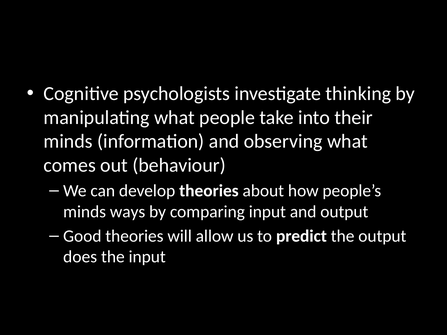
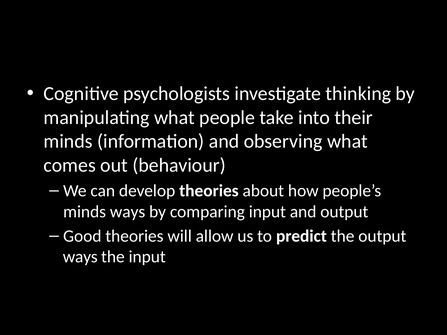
does: does -> ways (80, 257)
